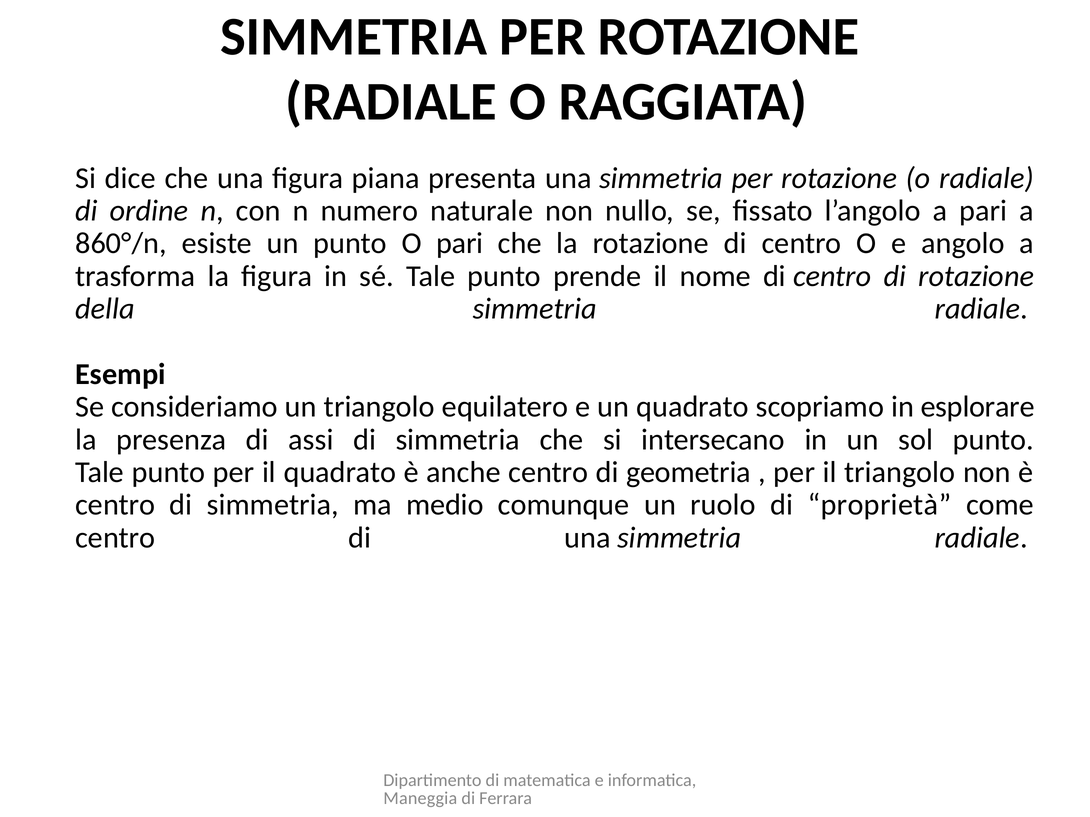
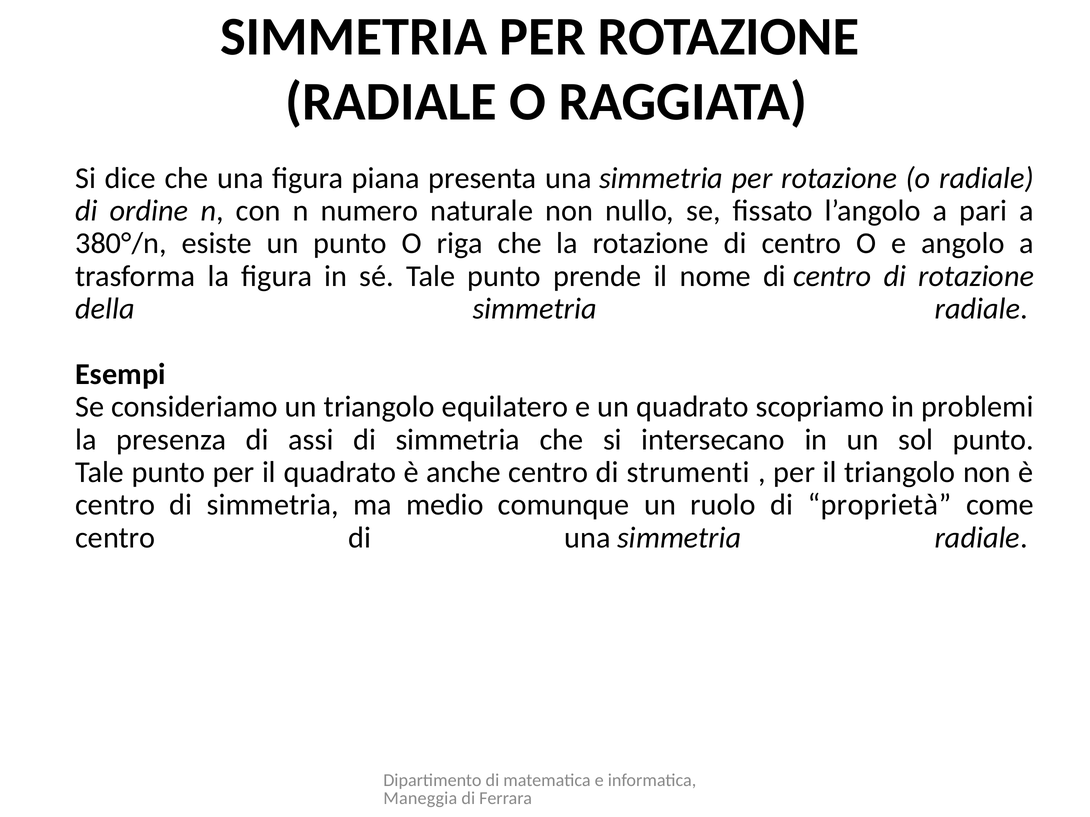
860°/n: 860°/n -> 380°/n (121, 244)
O pari: pari -> riga (460, 244)
esplorare: esplorare -> problemi (977, 407)
geometria: geometria -> strumenti (688, 473)
